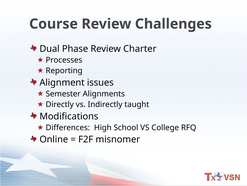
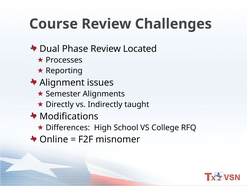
Charter: Charter -> Located (140, 49)
